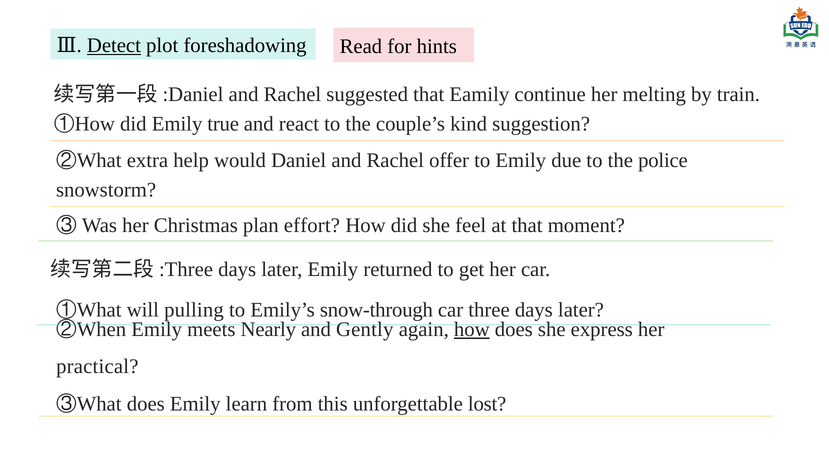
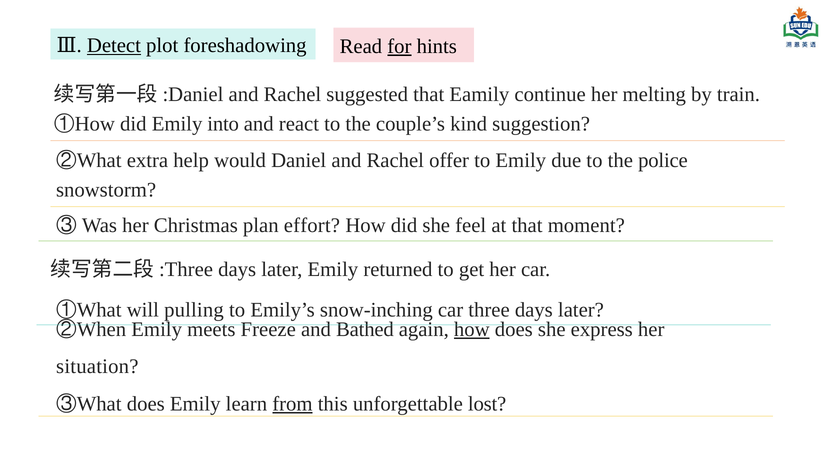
for underline: none -> present (399, 46)
true: true -> into (223, 124)
snow-through: snow-through -> snow-inching (376, 310)
Nearly: Nearly -> Freeze (268, 329)
Gently: Gently -> Bathed (365, 329)
practical: practical -> situation (97, 367)
from underline: none -> present (292, 404)
